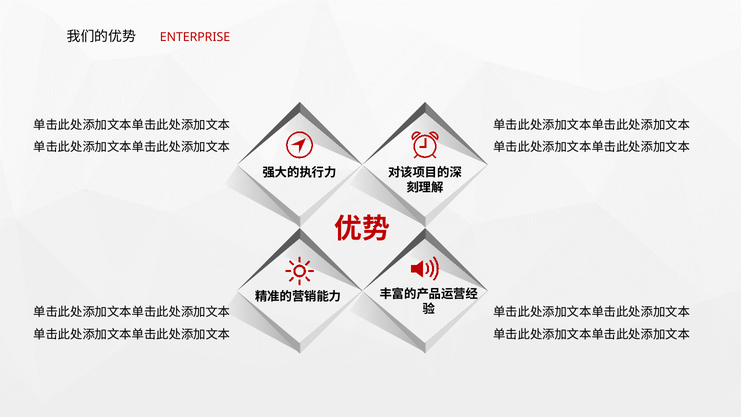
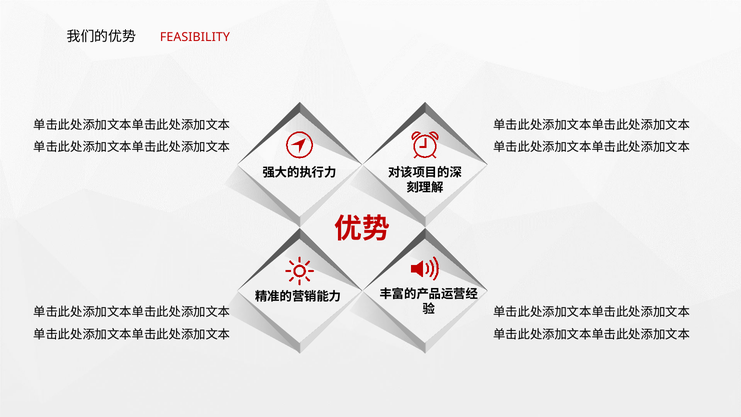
ENTERPRISE: ENTERPRISE -> FEASIBILITY (195, 37)
